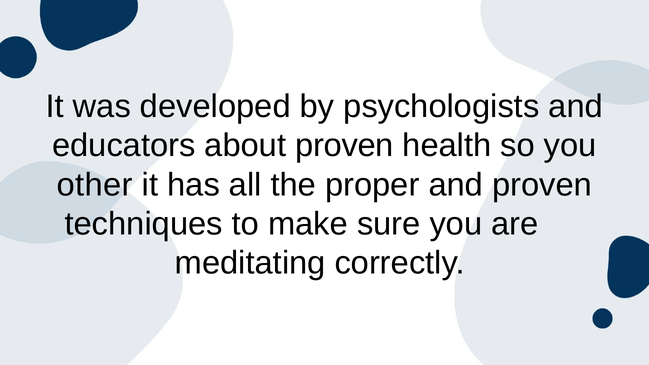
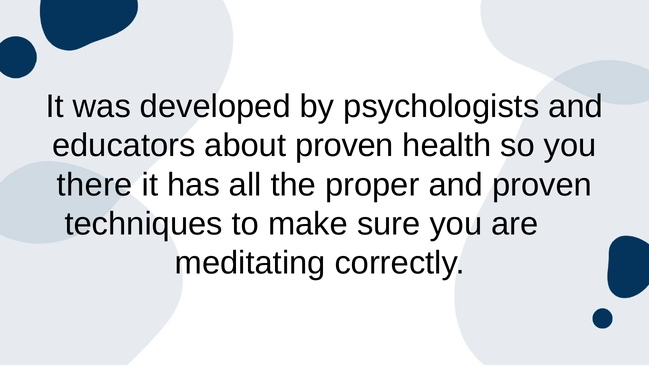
other: other -> there (95, 185)
